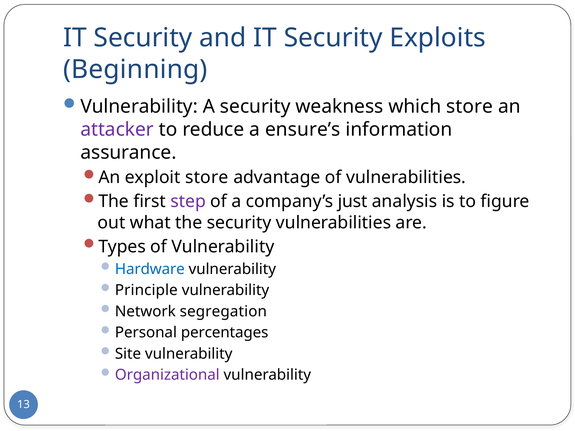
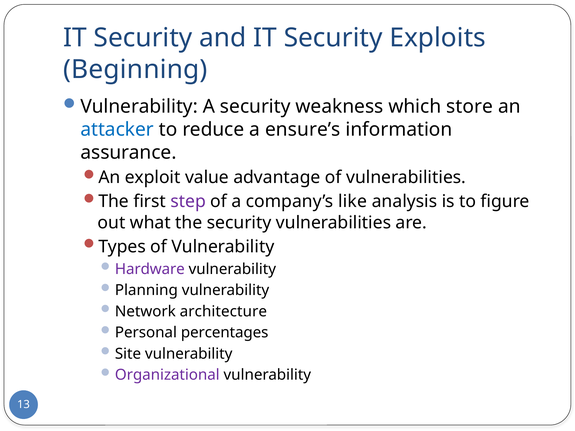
attacker colour: purple -> blue (117, 130)
exploit store: store -> value (207, 178)
just: just -> like (352, 202)
Hardware colour: blue -> purple (150, 269)
Principle: Principle -> Planning (146, 290)
segregation: segregation -> architecture (223, 312)
